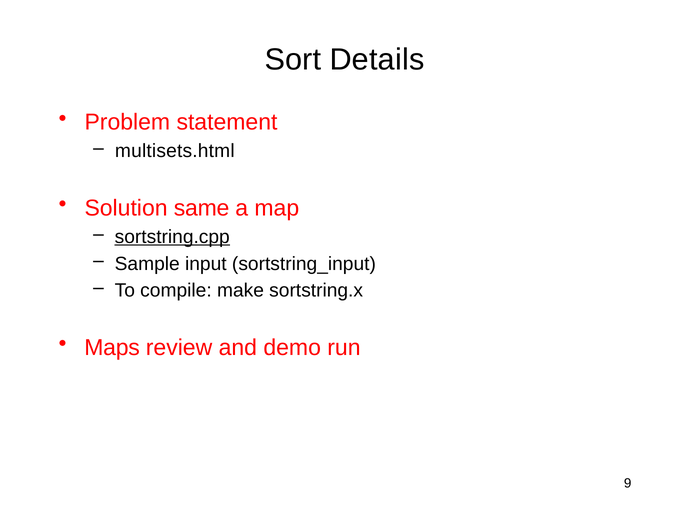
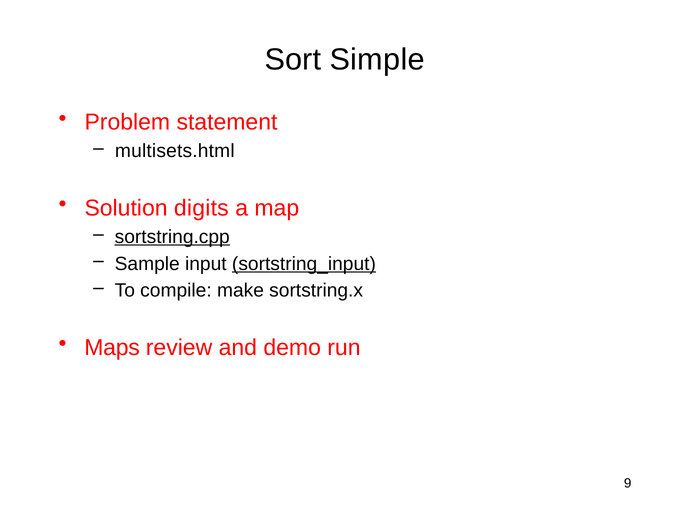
Details: Details -> Simple (377, 60)
same: same -> digits (201, 208)
sortstring_input underline: none -> present (304, 264)
